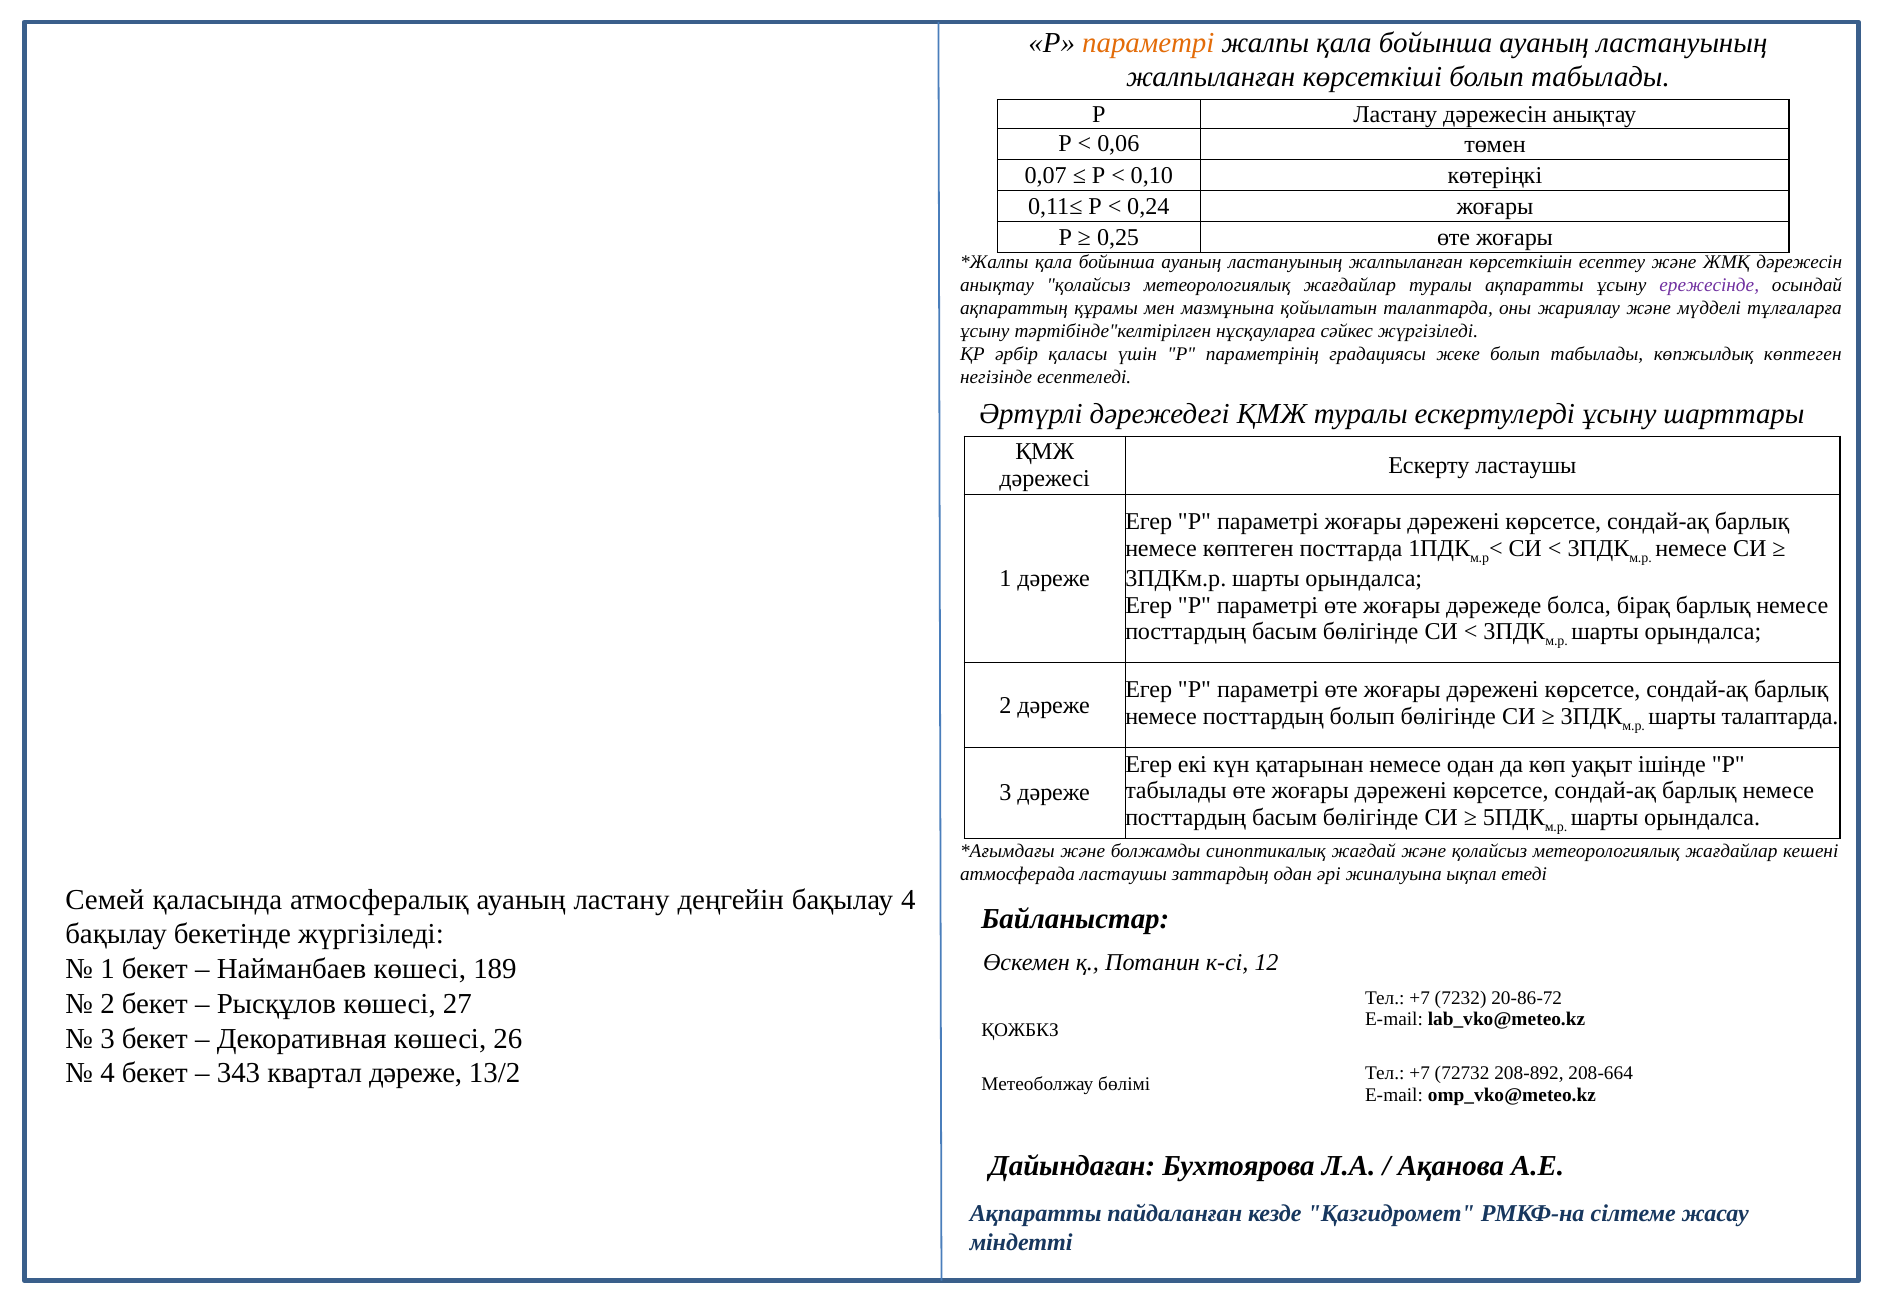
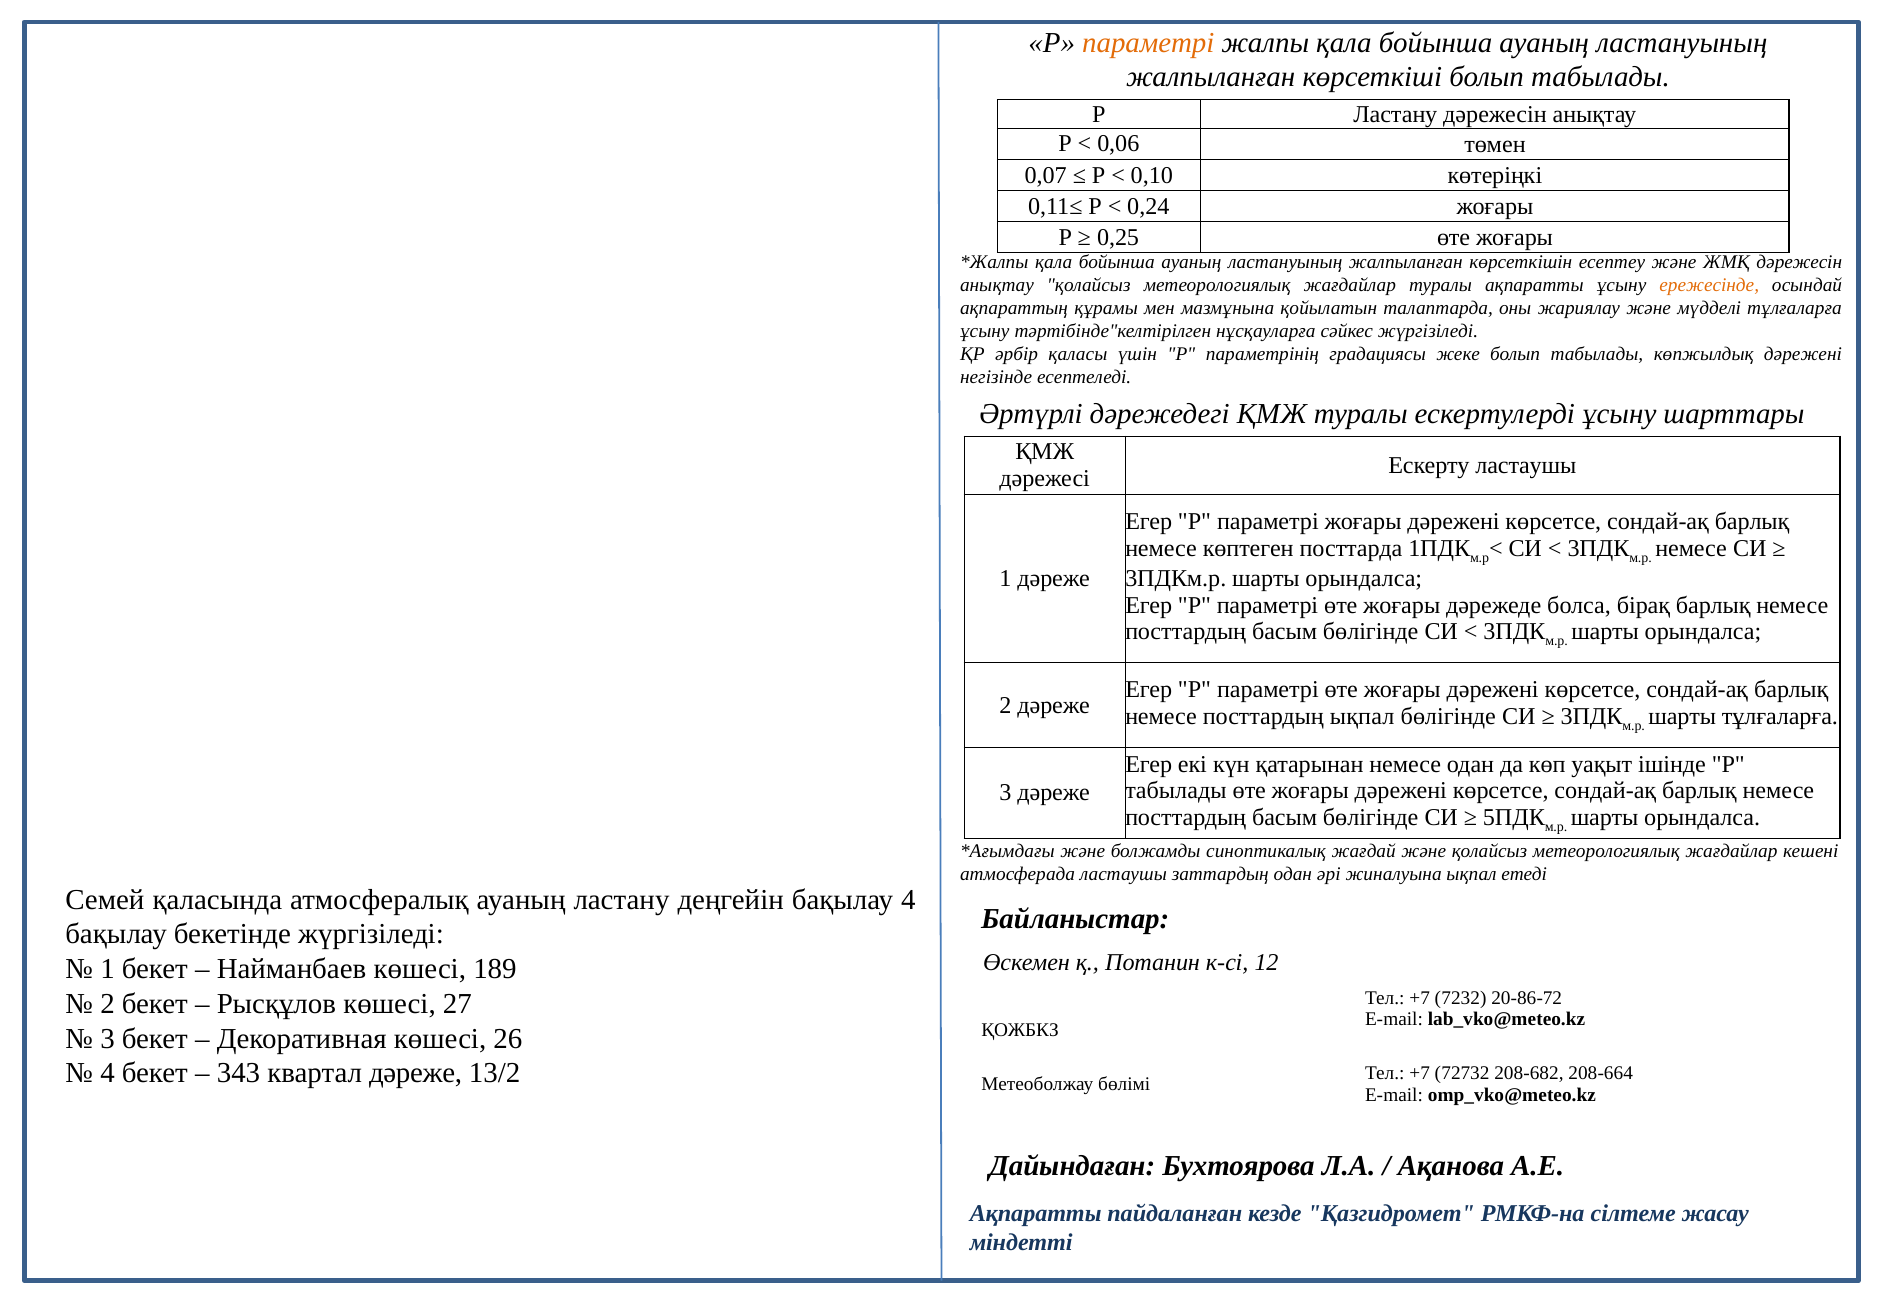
ережесінде colour: purple -> orange (1709, 285)
көпжылдық көптеген: көптеген -> дәрежені (1803, 355)
посттардың болып: болып -> ықпал (1362, 717)
шарты талаптарда: талаптарда -> тұлғаларға (1780, 717)
208-892: 208-892 -> 208-682 (1529, 1074)
